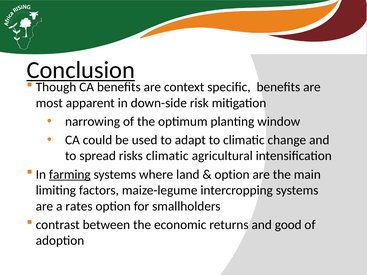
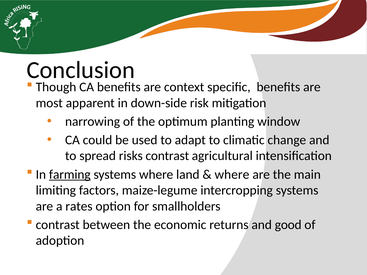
Conclusion underline: present -> none (81, 70)
risks climatic: climatic -> contrast (167, 156)
option: option -> where (232, 175)
